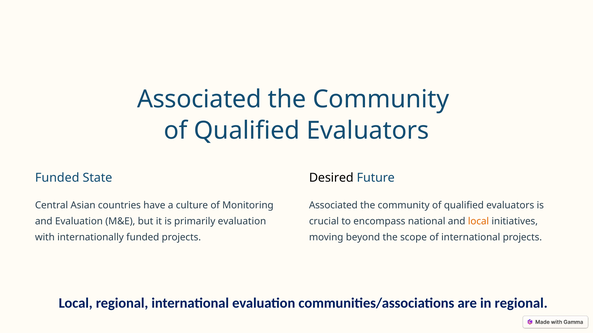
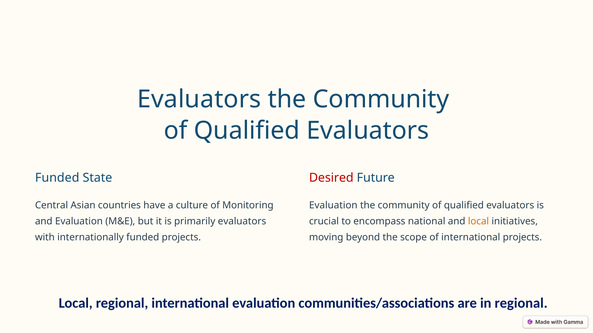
Associated: Associated -> Evaluators (199, 100)
Desired colour: black -> red (331, 178)
Associated: Associated -> Evaluation (333, 206)
primarily evaluation: evaluation -> evaluators (242, 222)
